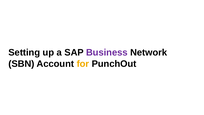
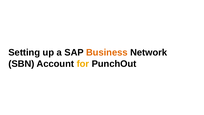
Business colour: purple -> orange (107, 52)
